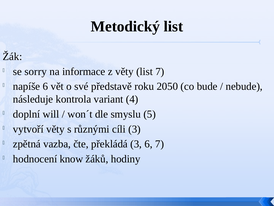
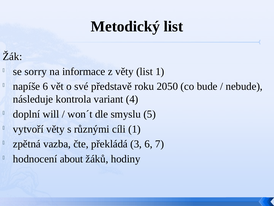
list 7: 7 -> 1 (160, 71)
cíli 3: 3 -> 1 (135, 129)
know: know -> about (71, 159)
